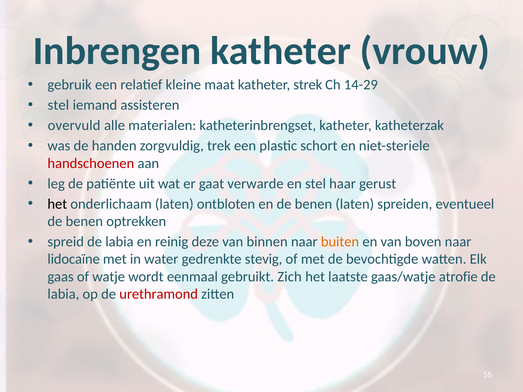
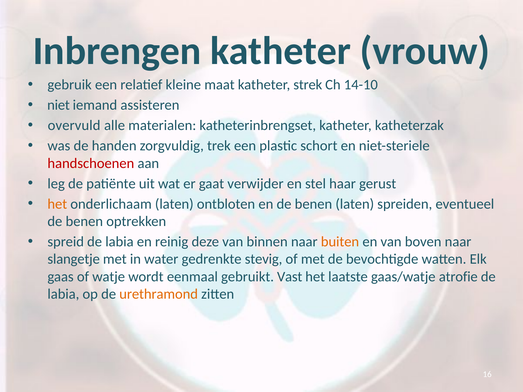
14-29: 14-29 -> 14-10 (361, 85)
stel: stel -> niet (59, 105)
verwarde: verwarde -> verwijder (255, 184)
het colour: black -> orange (57, 204)
lidocaïne: lidocaïne -> slangetje (74, 259)
Zich: Zich -> Vast (290, 277)
urethramond colour: red -> orange (159, 294)
